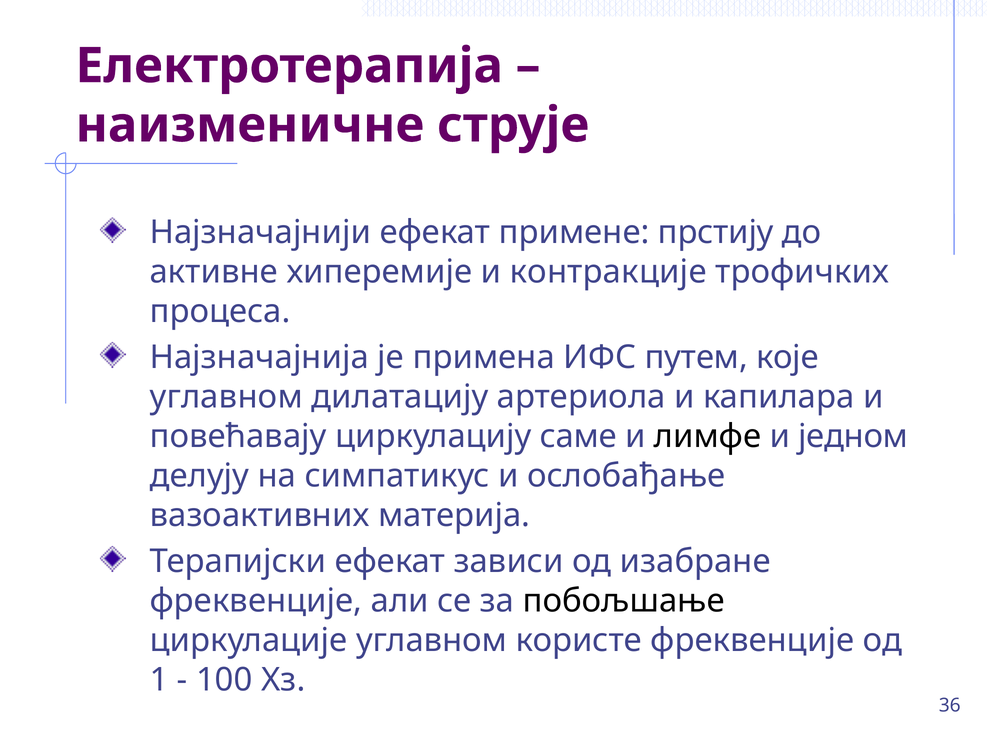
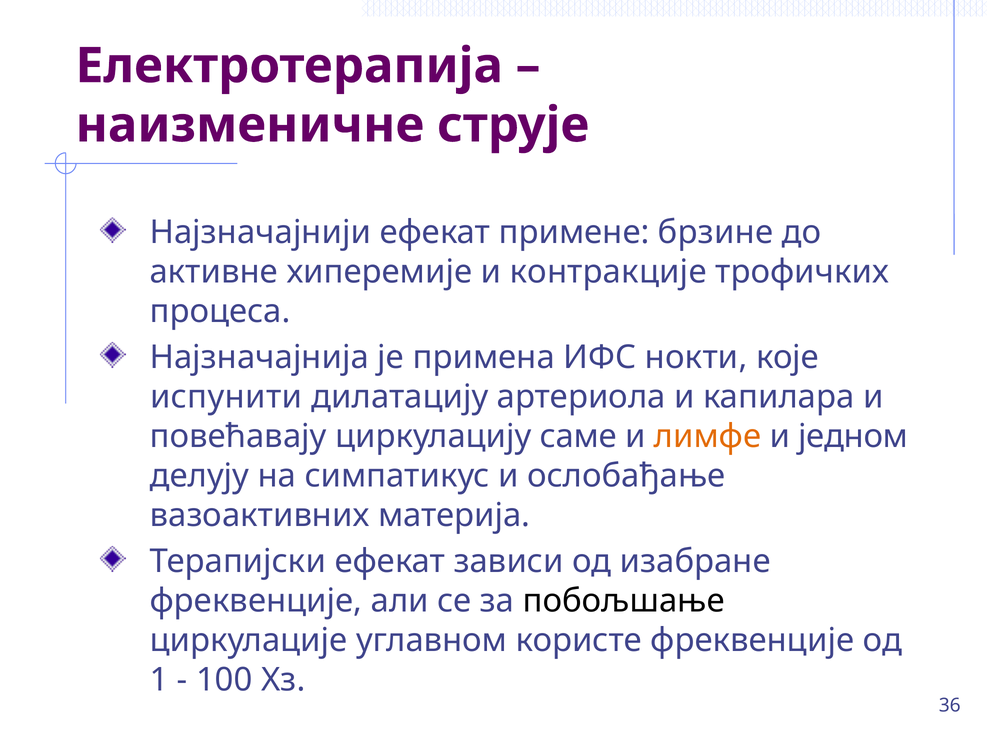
прстију: прстију -> брзине (716, 233)
путем: путем -> нокти (696, 358)
углавном: углавном -> испунити (226, 397)
лимфе colour: black -> orange (708, 437)
